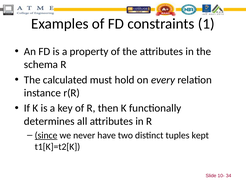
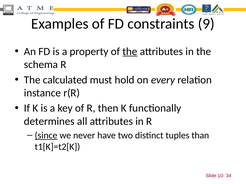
1: 1 -> 9 (206, 24)
the underline: none -> present (130, 52)
kept: kept -> than (200, 136)
